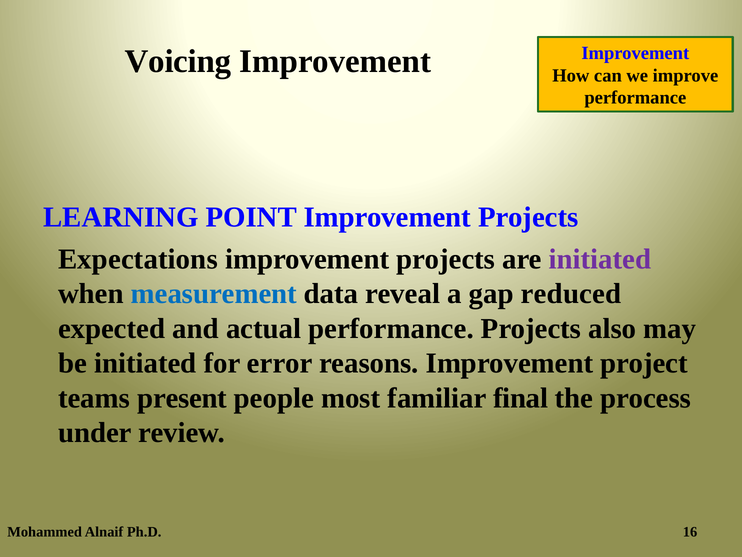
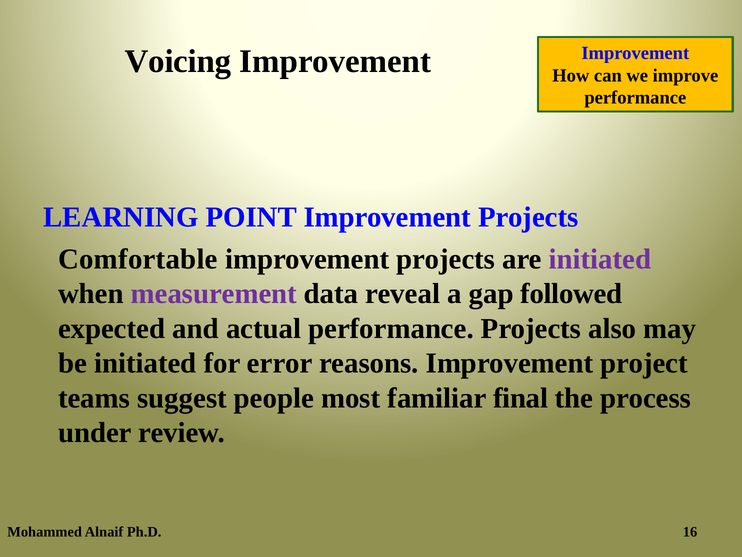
Expectations: Expectations -> Comfortable (138, 259)
measurement colour: blue -> purple (214, 294)
reduced: reduced -> followed (571, 294)
present: present -> suggest (182, 398)
